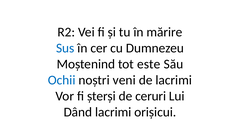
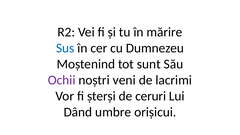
este: este -> sunt (149, 64)
Ochii colour: blue -> purple (62, 80)
Dând lacrimi: lacrimi -> umbre (113, 112)
